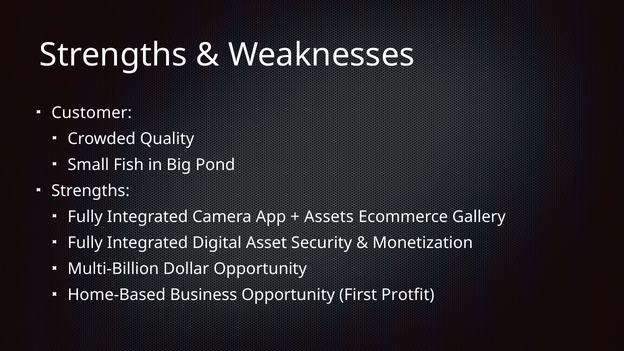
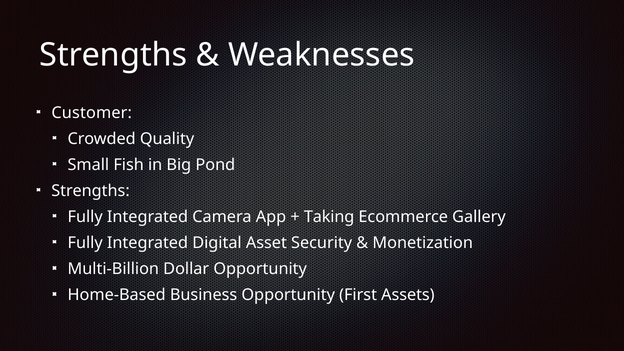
Assets: Assets -> Taking (329, 217)
Protfit: Protfit -> Assets (408, 295)
